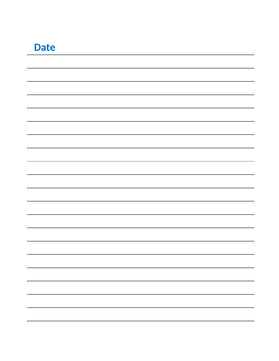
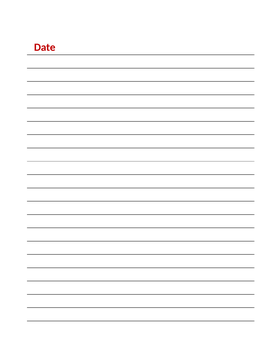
Date colour: blue -> red (45, 47)
